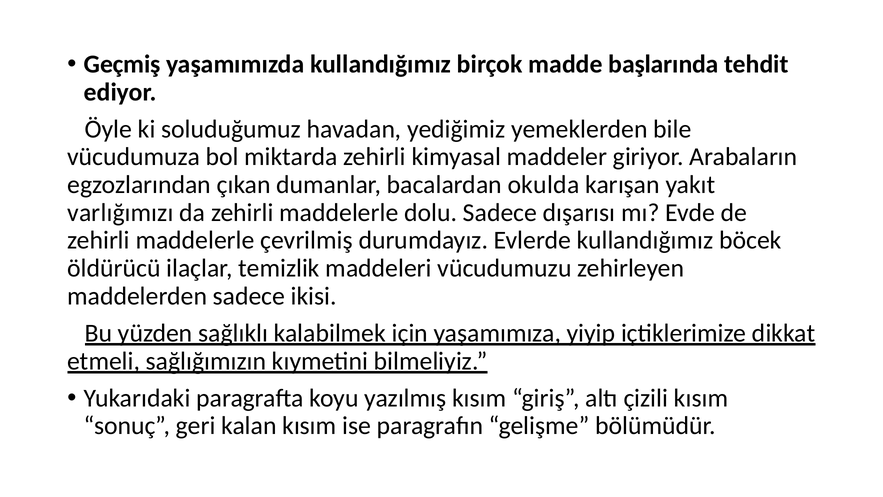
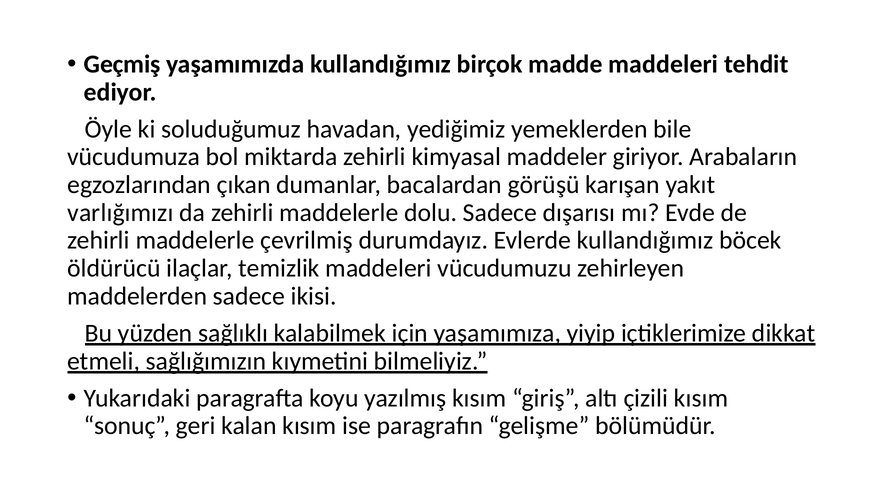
madde başlarında: başlarında -> maddeleri (663, 64)
okulda: okulda -> görüşü (544, 185)
